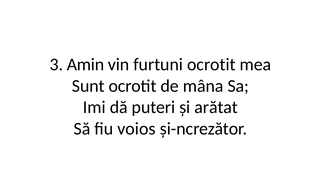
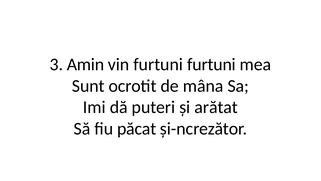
furtuni ocrotit: ocrotit -> furtuni (211, 64)
voios: voios -> păcat (137, 128)
